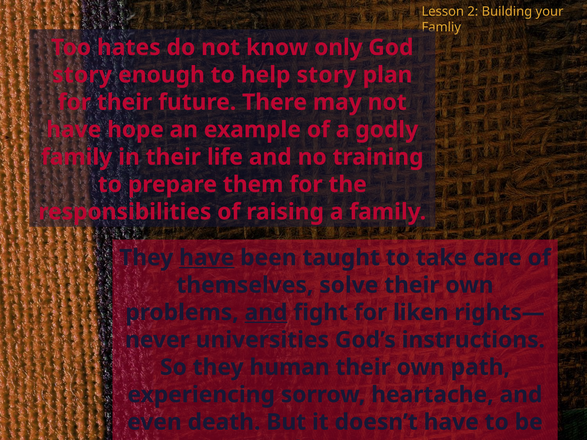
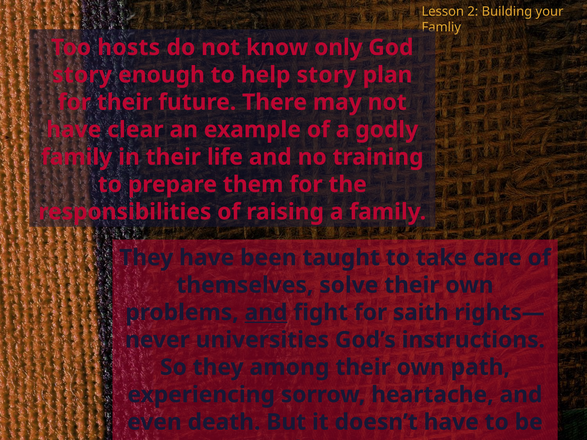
hates: hates -> hosts (129, 48)
hope: hope -> clear (135, 130)
have underline: present -> none (207, 258)
liken: liken -> saith (421, 313)
human: human -> among (289, 367)
